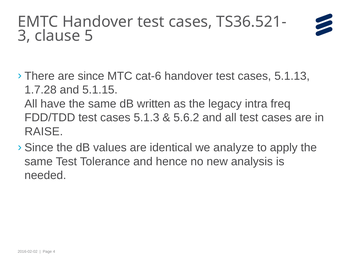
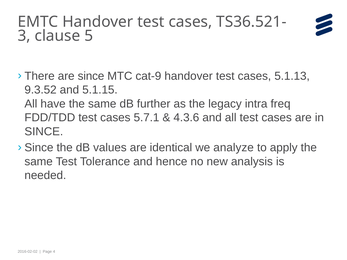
cat-6: cat-6 -> cat-9 (148, 76)
1.7.28: 1.7.28 -> 9.3.52 (41, 90)
written: written -> further (154, 104)
5.1.3: 5.1.3 -> 5.7.1 (147, 118)
5.6.2: 5.6.2 -> 4.3.6 (186, 118)
RAISE: RAISE -> SINCE (44, 132)
